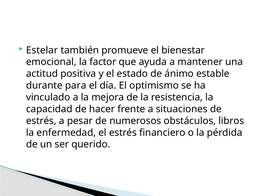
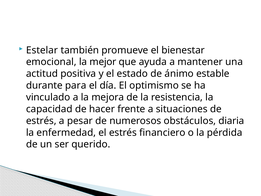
factor: factor -> mejor (103, 62)
libros: libros -> diaria (231, 121)
